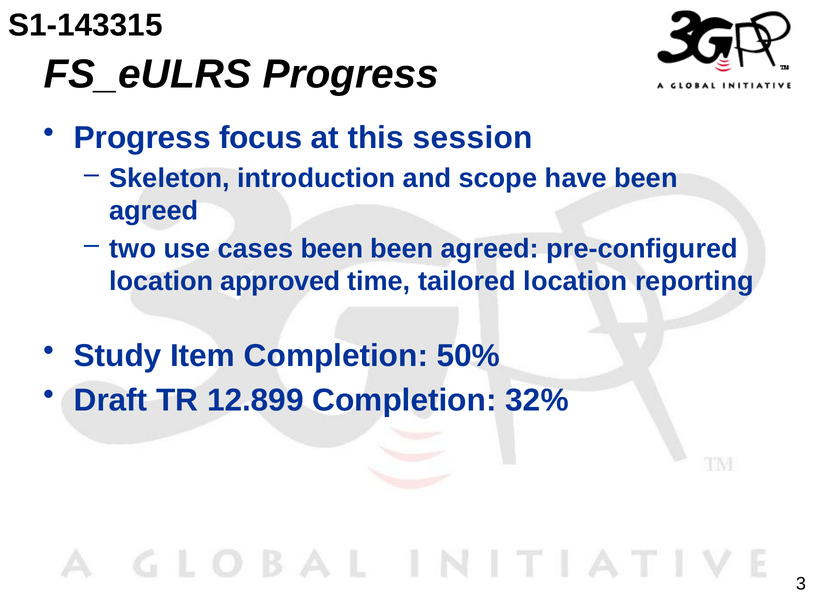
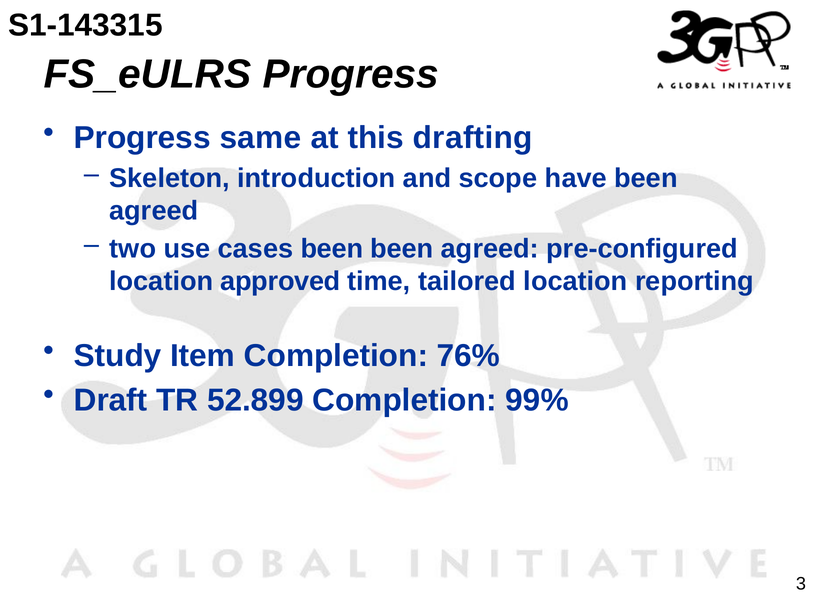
focus: focus -> same (261, 138)
session: session -> drafting (473, 138)
50%: 50% -> 76% (468, 356)
12.899: 12.899 -> 52.899 (255, 400)
32%: 32% -> 99% (537, 400)
